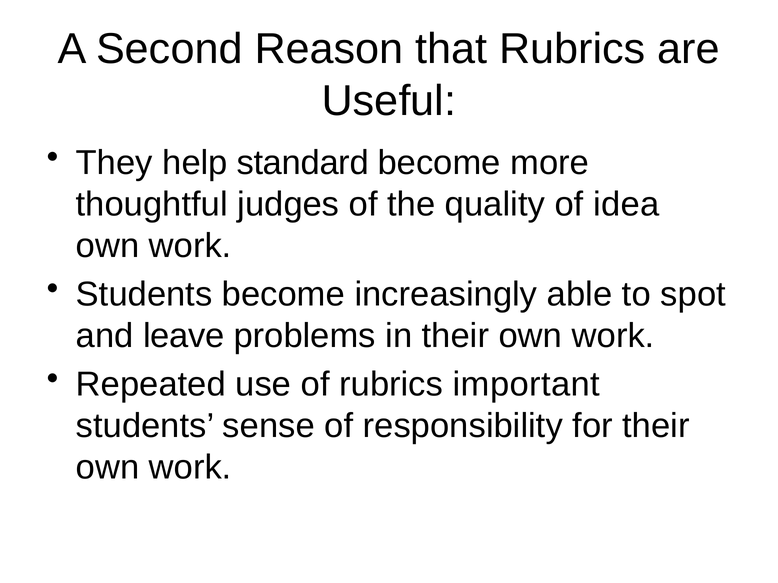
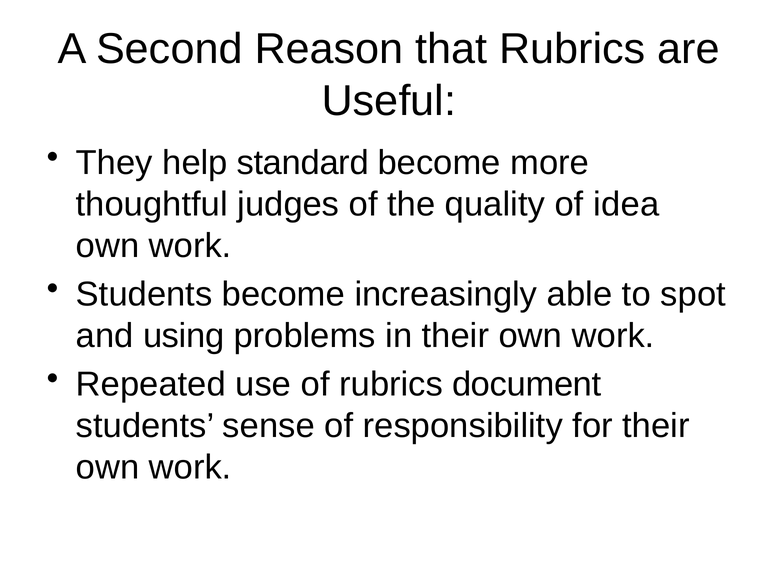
leave: leave -> using (184, 336)
important: important -> document (527, 385)
